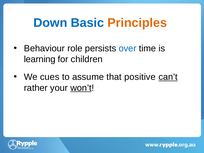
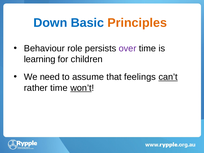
over colour: blue -> purple (128, 48)
cues: cues -> need (50, 77)
positive: positive -> feelings (140, 77)
rather your: your -> time (59, 88)
